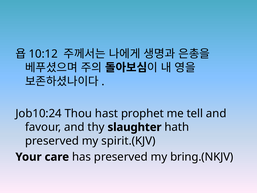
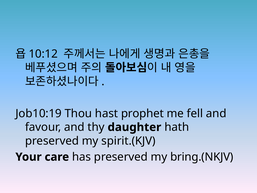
Job10:24: Job10:24 -> Job10:19 (39, 113)
tell: tell -> fell (195, 113)
slaughter: slaughter -> daughter (134, 127)
